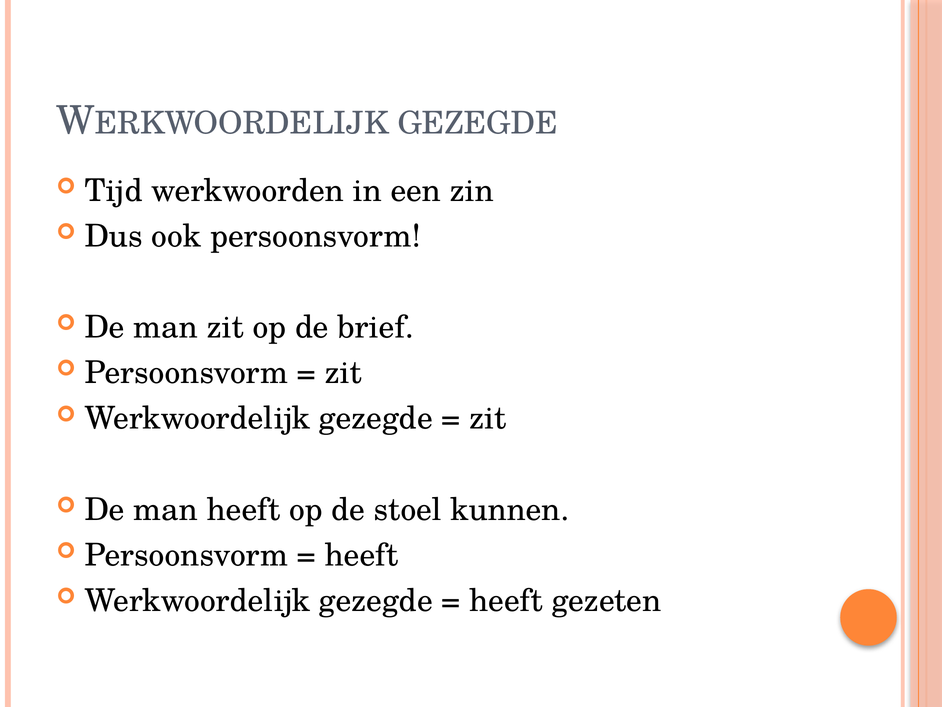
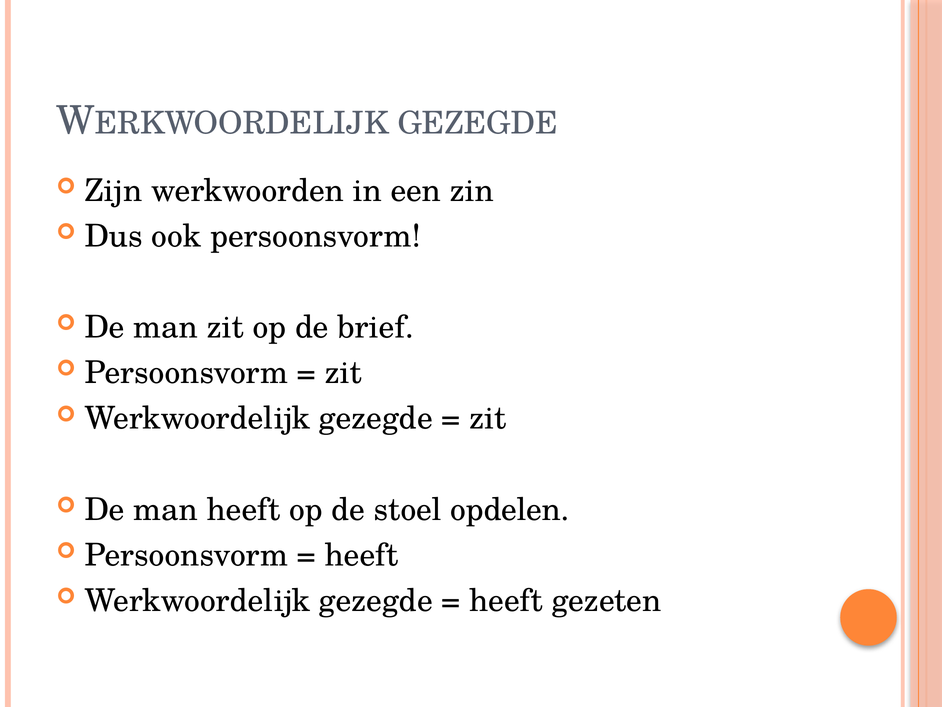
Tijd: Tijd -> Zijn (114, 191)
kunnen: kunnen -> opdelen (510, 509)
